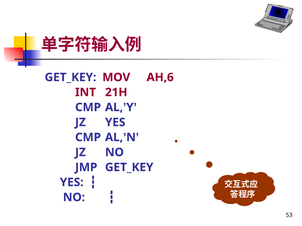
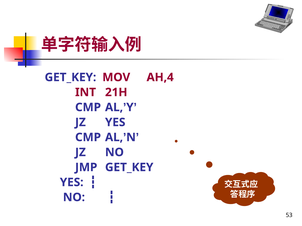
AH,6: AH,6 -> AH,4 (160, 77)
